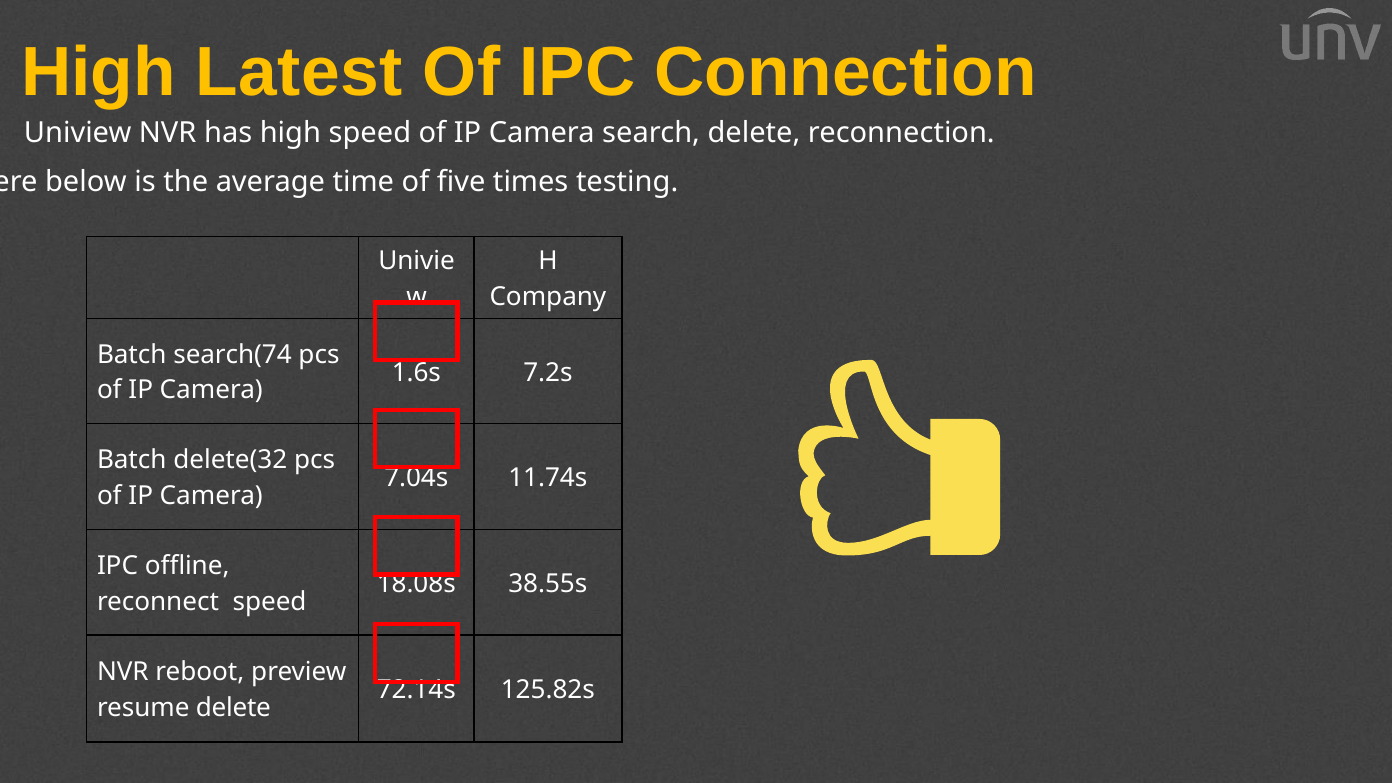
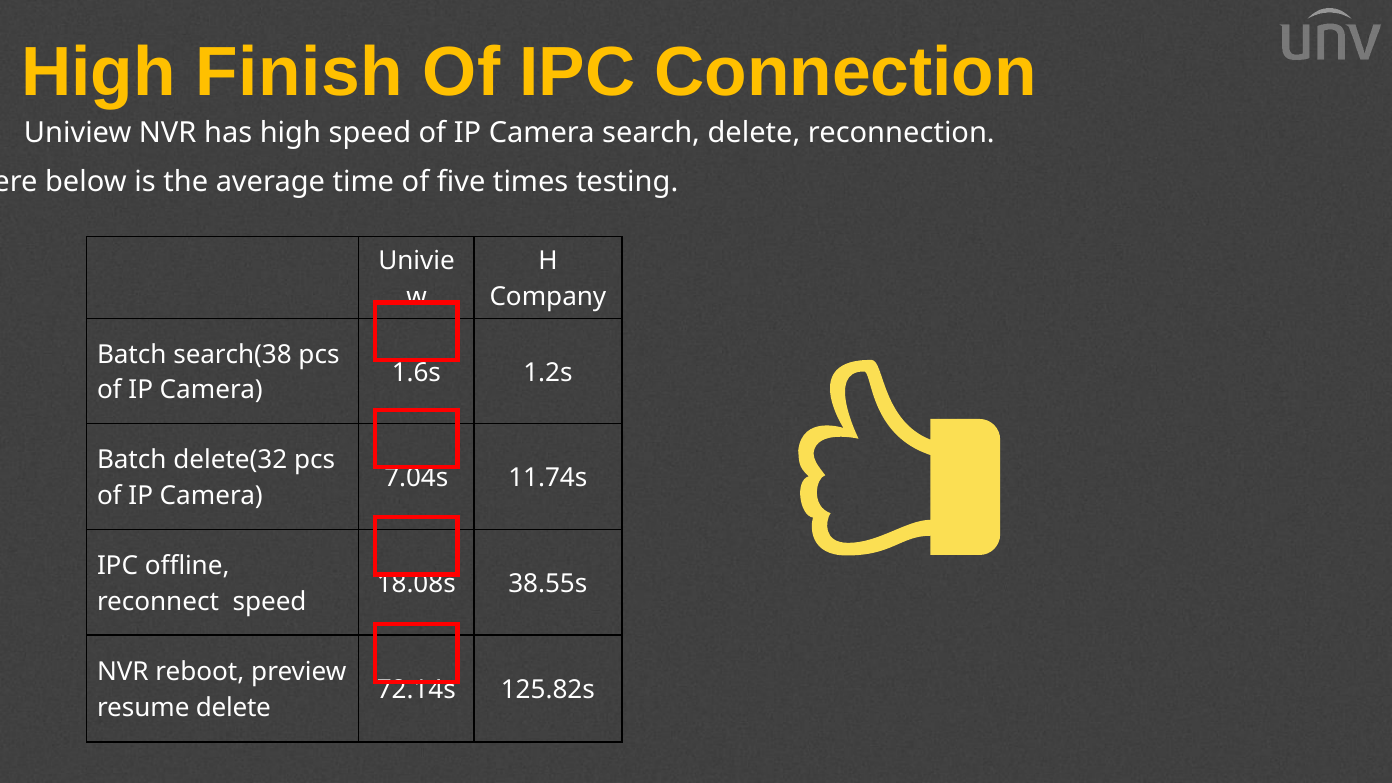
Latest: Latest -> Finish (299, 73)
search(74: search(74 -> search(38 (233, 355)
7.2s: 7.2s -> 1.2s (548, 372)
